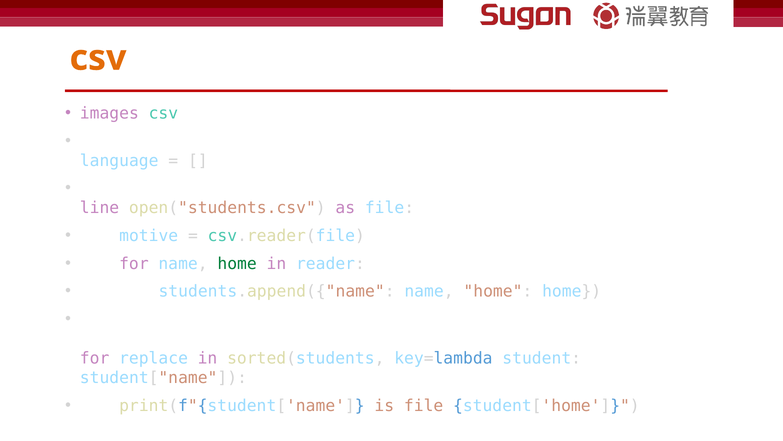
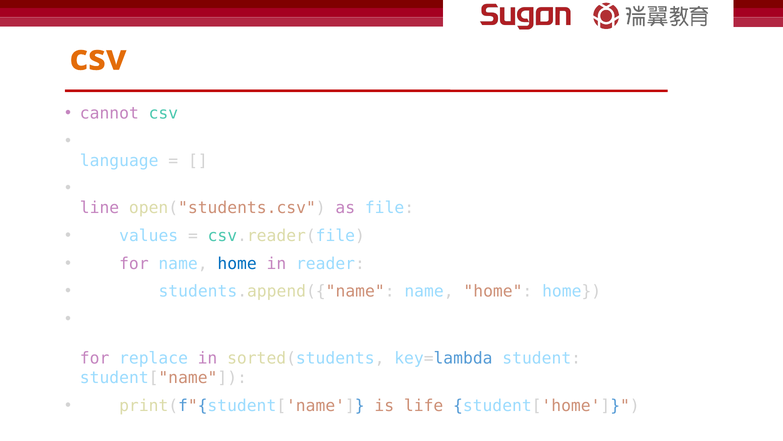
images: images -> cannot (109, 113)
motive: motive -> values (149, 236)
home colour: green -> blue (237, 263)
is file: file -> life (424, 405)
